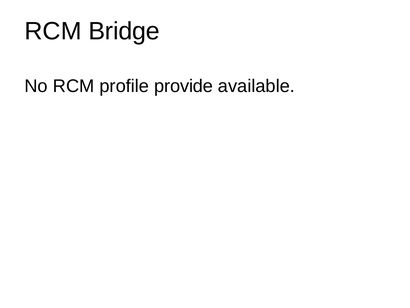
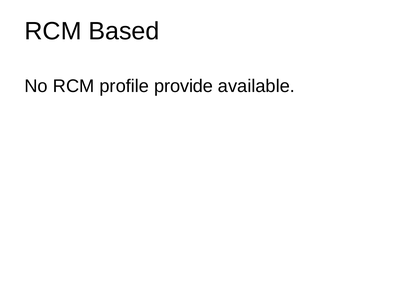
Bridge: Bridge -> Based (124, 31)
